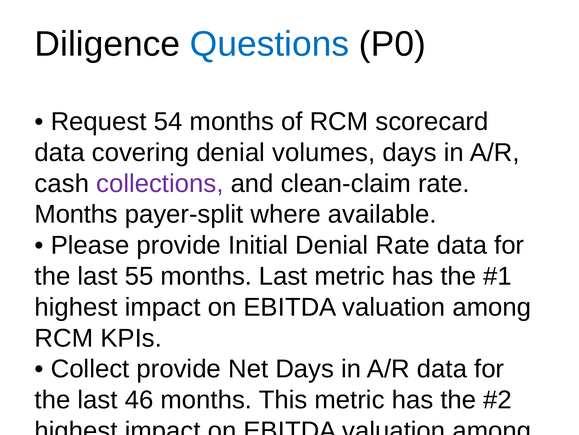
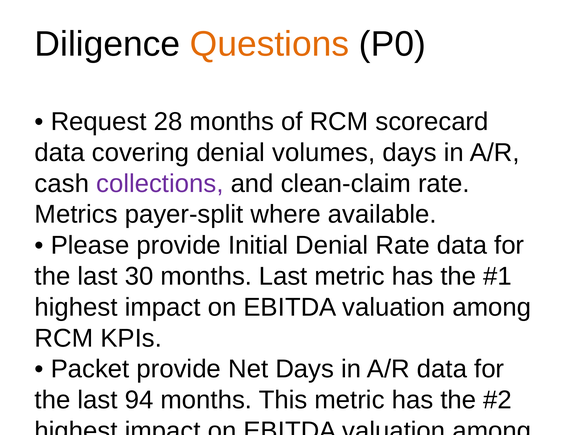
Questions colour: blue -> orange (270, 44)
54: 54 -> 28 (168, 121)
Months: Months -> Metrics (76, 214)
55: 55 -> 30 (139, 276)
Collect: Collect -> Packet (90, 369)
46: 46 -> 94 (139, 399)
